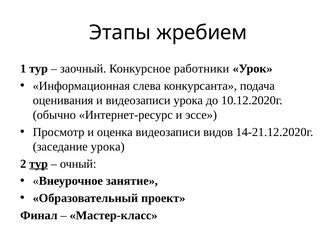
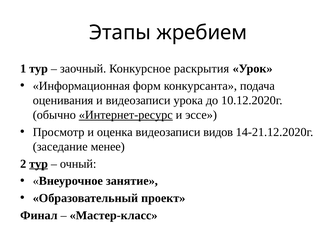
работники: работники -> раскрытия (201, 69)
слева: слева -> форм (147, 86)
Интернет-ресурс underline: none -> present (126, 115)
заседание урока: урока -> менее (108, 147)
